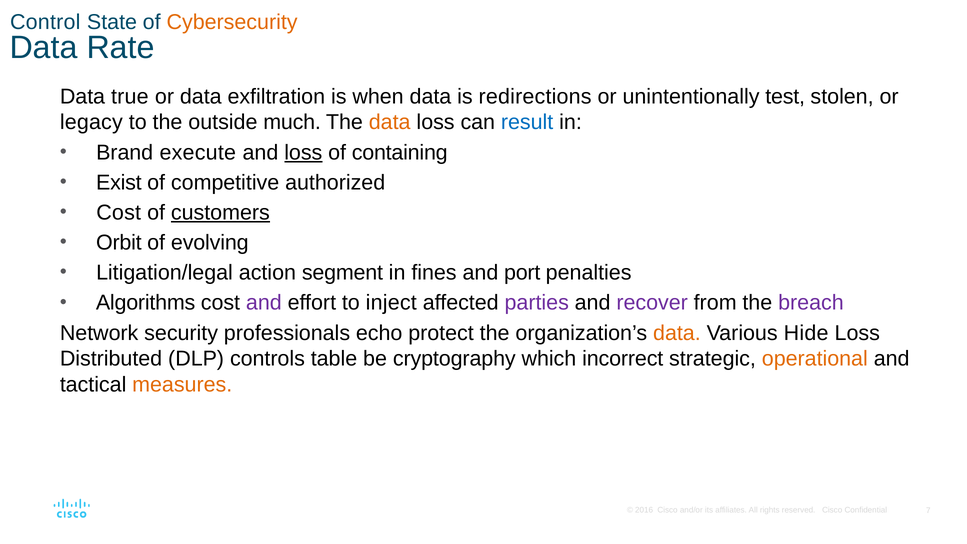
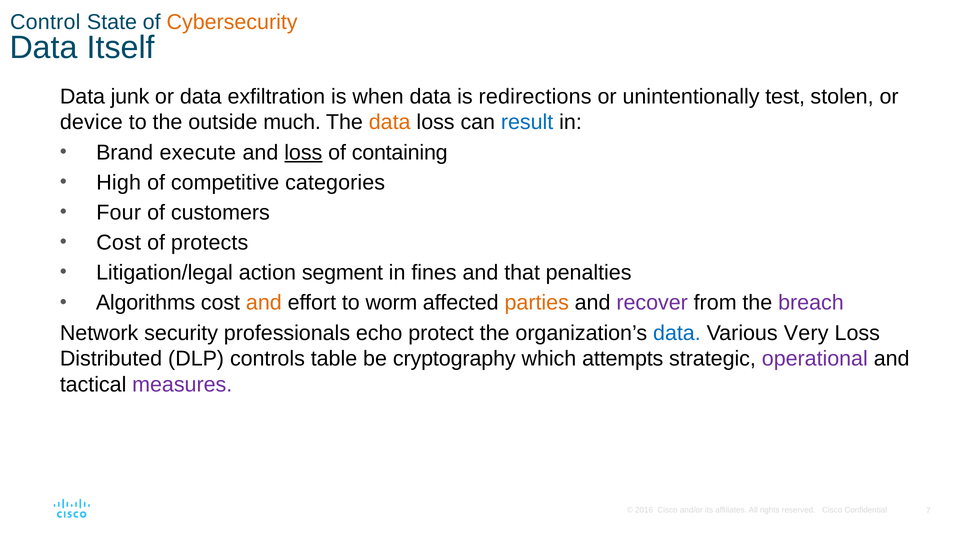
Rate: Rate -> Itself (121, 48)
true: true -> junk (130, 97)
legacy: legacy -> device (91, 122)
Exist: Exist -> High (119, 183)
authorized: authorized -> categories (335, 183)
Cost: Cost -> Four (119, 213)
customers underline: present -> none (220, 213)
Orbit: Orbit -> Cost (119, 243)
evolving: evolving -> protects (210, 243)
port: port -> that (522, 273)
and colour: purple -> orange (264, 303)
inject: inject -> worm (391, 303)
parties colour: purple -> orange (537, 303)
data colour: orange -> blue (677, 333)
Hide: Hide -> Very (806, 333)
incorrect: incorrect -> attempts (623, 359)
operational colour: orange -> purple (815, 359)
measures colour: orange -> purple (182, 384)
